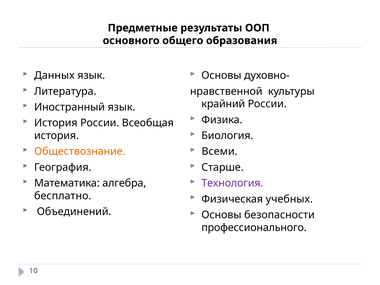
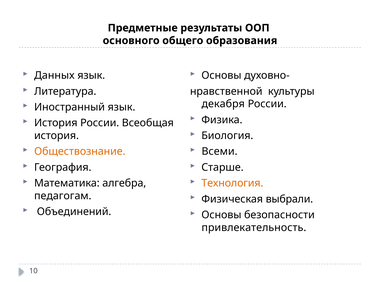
крайний: крайний -> декабря (223, 104)
Технология colour: purple -> orange (232, 183)
бесплатно: бесплатно -> педагогам (63, 196)
учебных: учебных -> выбрали (289, 199)
профессионального: профессионального -> привлекательность (254, 228)
